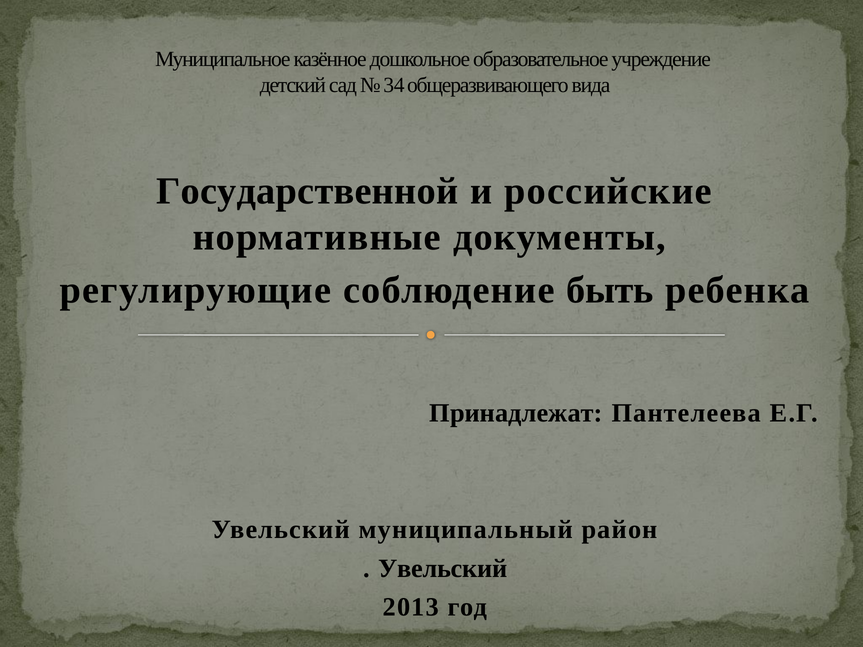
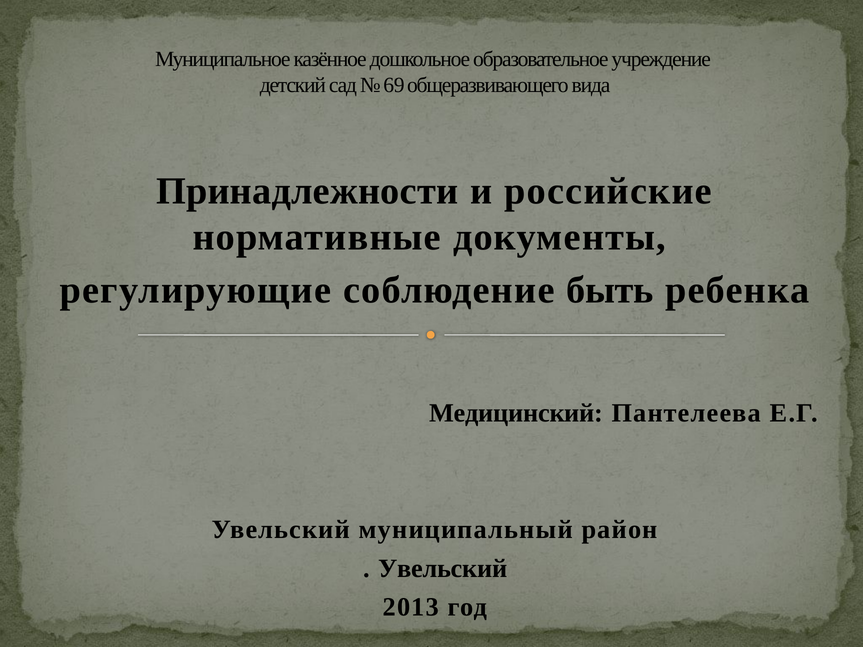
34: 34 -> 69 (394, 85)
Государственной: Государственной -> Принадлежности (307, 191)
Принадлежат: Принадлежат -> Медицинский (516, 413)
